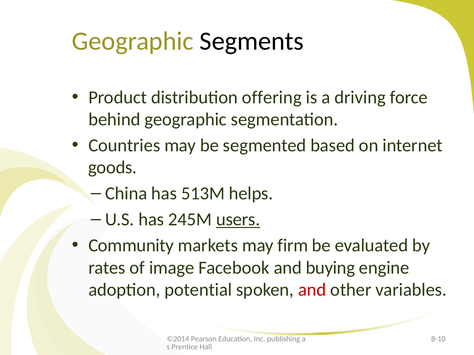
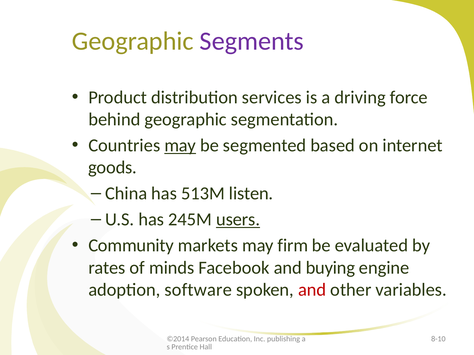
Segments colour: black -> purple (252, 41)
offering: offering -> services (272, 98)
may underline: none -> present (180, 146)
helps: helps -> listen (251, 194)
image: image -> minds (172, 268)
potential: potential -> software (198, 290)
